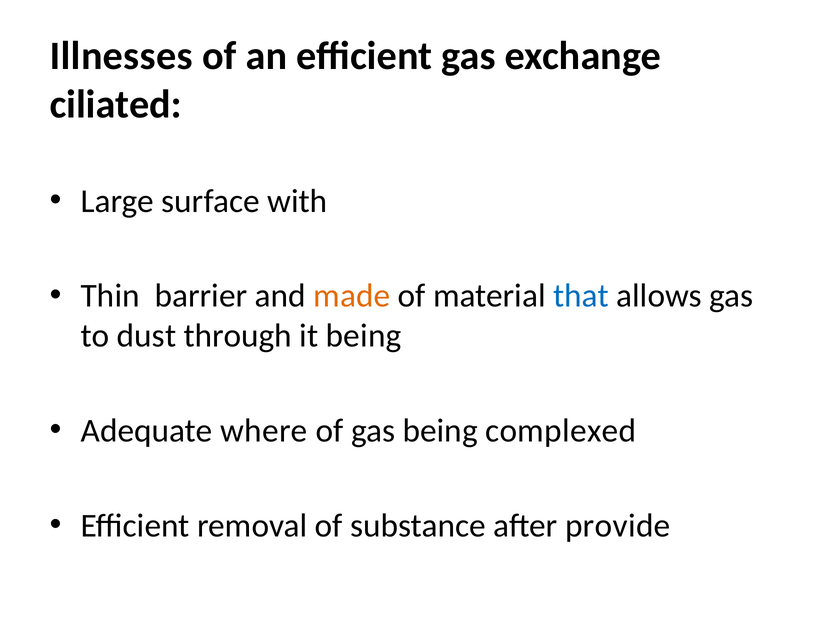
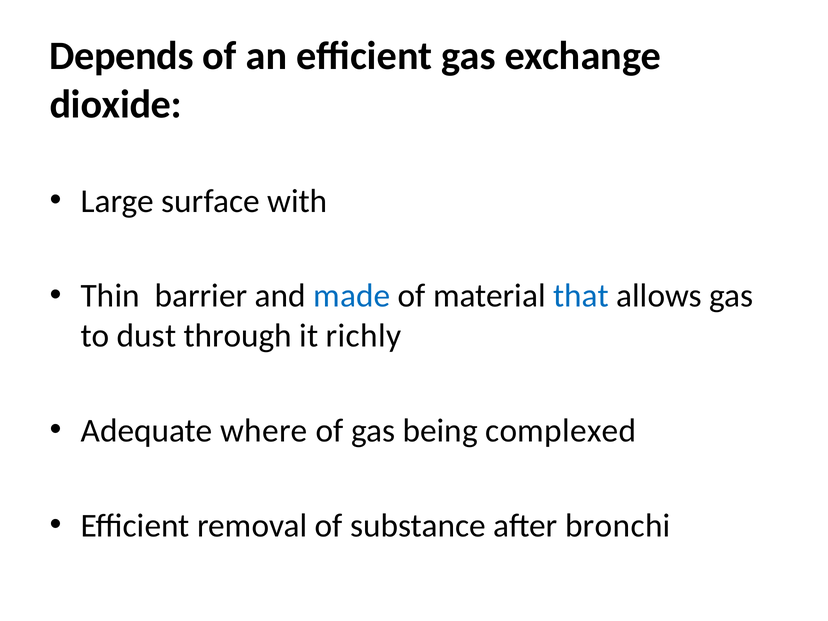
Illnesses: Illnesses -> Depends (122, 56)
ciliated: ciliated -> dioxide (116, 104)
made colour: orange -> blue (352, 296)
it being: being -> richly (364, 336)
provide: provide -> bronchi (618, 526)
